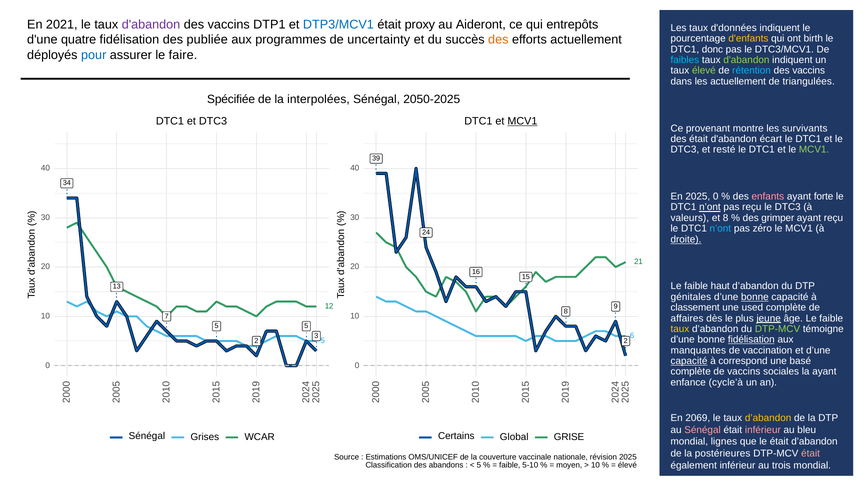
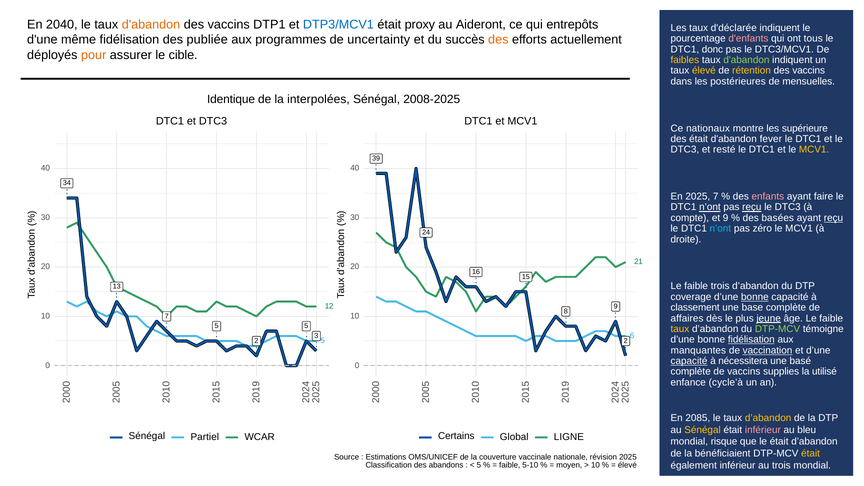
2021: 2021 -> 2040 (62, 25)
d'abandon colour: purple -> orange (151, 25)
d'données: d'données -> d'déclarée (734, 28)
quatre: quatre -> même (79, 40)
d'enfants colour: yellow -> pink (748, 39)
birth: birth -> tous (813, 39)
pour colour: blue -> orange (94, 55)
faire: faire -> cible (183, 55)
faibles colour: light blue -> yellow (685, 60)
élevé colour: light green -> yellow (704, 71)
rétention colour: light blue -> yellow (752, 71)
les actuellement: actuellement -> postérieures (738, 81)
triangulées: triangulées -> mensuelles (809, 81)
Spécifiée: Spécifiée -> Identique (231, 100)
2050-2025: 2050-2025 -> 2008-2025 (432, 100)
MCV1 underline: present -> none (522, 121)
provenant: provenant -> nationaux (708, 128)
survivants: survivants -> supérieure (805, 128)
écart: écart -> fever (771, 139)
MCV1 colour: light green -> yellow (814, 150)
2025 0: 0 -> 7 (716, 197)
forte: forte -> faire (824, 197)
reçu underline: none -> present (752, 207)
valeurs: valeurs -> compte (690, 218)
et 8: 8 -> 9 (726, 218)
grimper: grimper -> basées (778, 218)
reçu underline: none -> present (833, 218)
droite underline: present -> none (686, 239)
faible haut: haut -> trois (720, 286)
génitales: génitales -> coverage (691, 297)
used: used -> base (752, 308)
vaccination underline: none -> present (768, 350)
correspond: correspond -> nécessitera (743, 361)
sociales: sociales -> supplies (781, 372)
la ayant: ayant -> utilisé (824, 372)
2069: 2069 -> 2085 (698, 418)
Sénégal colour: pink -> yellow (703, 430)
Grises: Grises -> Partiel (205, 437)
GRISE: GRISE -> LIGNE (569, 437)
lignes: lignes -> risque (724, 442)
postérieures: postérieures -> bénéficiaient (723, 454)
était colour: pink -> yellow (811, 454)
